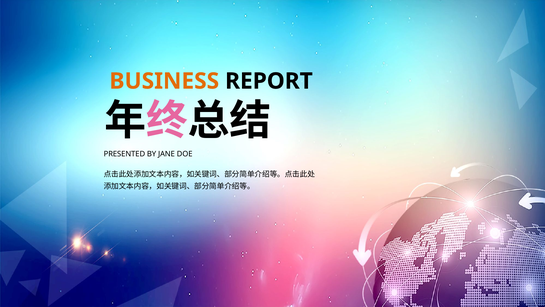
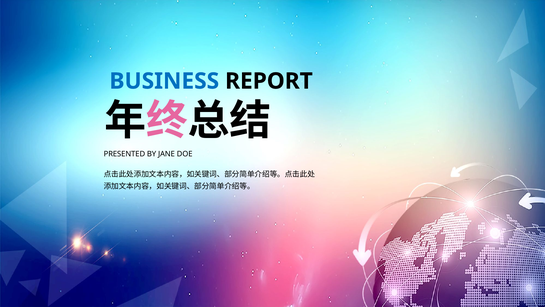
BUSINESS colour: orange -> blue (164, 81)
